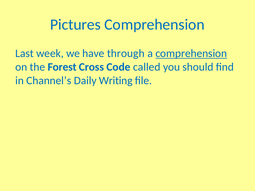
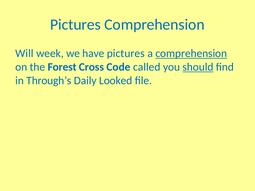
Last: Last -> Will (24, 53)
have through: through -> pictures (126, 53)
should underline: none -> present (198, 67)
Channel’s: Channel’s -> Through’s (49, 81)
Writing: Writing -> Looked (116, 81)
